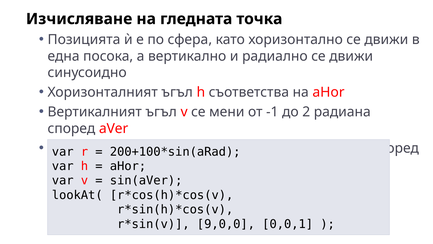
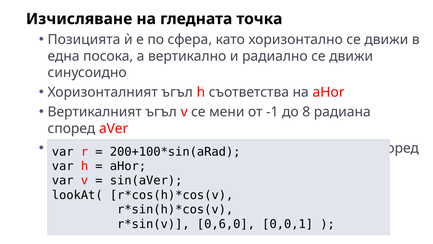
2: 2 -> 8 (306, 112)
9,0,0: 9,0,0 -> 0,6,0 (226, 224)
